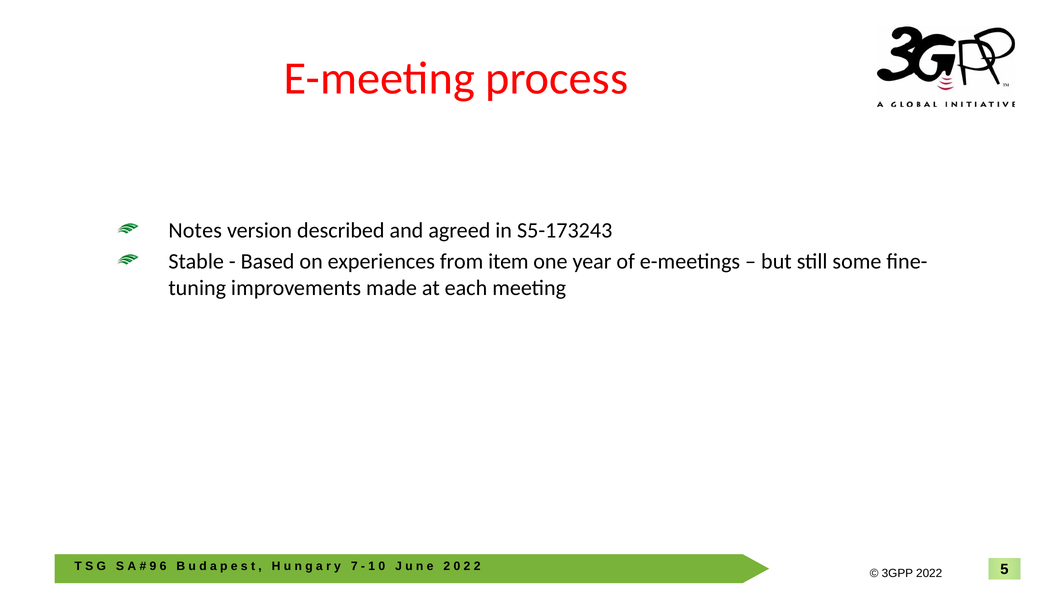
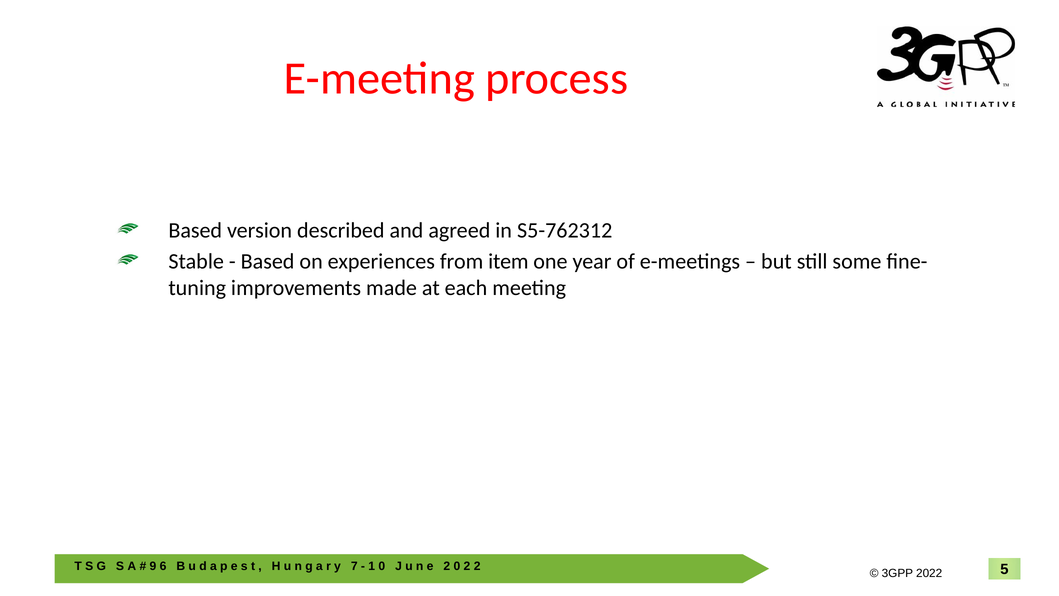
Notes: Notes -> Based (195, 230)
S5-173243: S5-173243 -> S5-762312 (565, 230)
